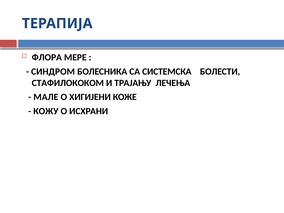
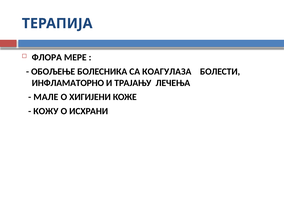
СИНДРОМ: СИНДРОМ -> ОБОЉЕЊЕ (53, 72)
СИСТЕМСКА: СИСТЕМСКА -> КОАГУЛАЗА (167, 72)
СТАФИЛОКОКОМ: СТАФИЛОКОКОМ -> ИНФЛАМАТОРНО (68, 83)
